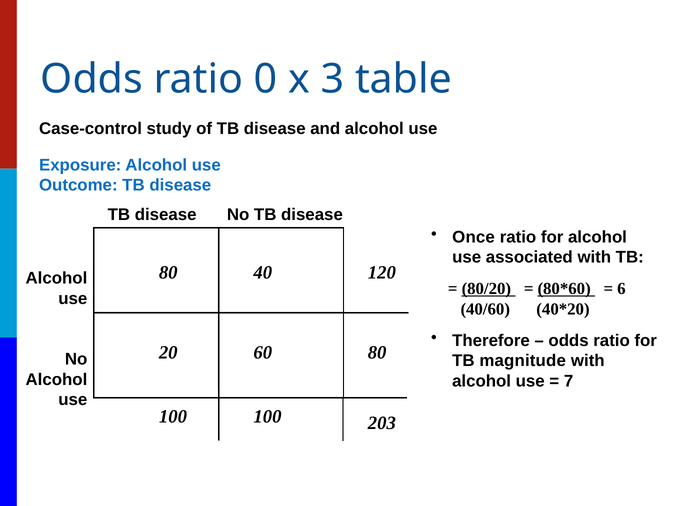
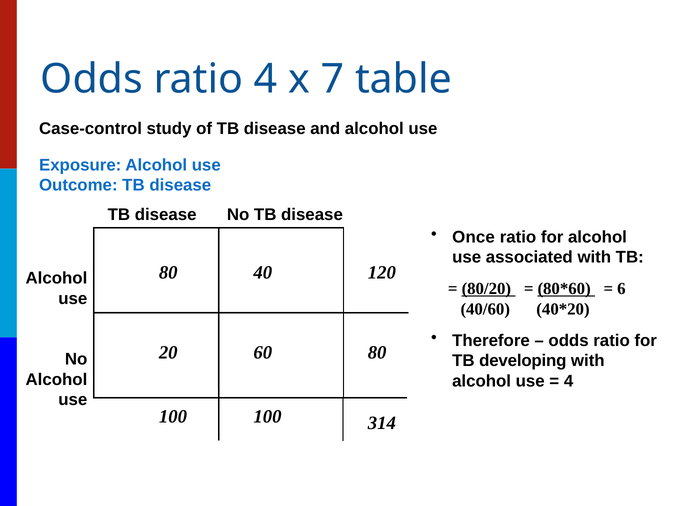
ratio 0: 0 -> 4 (266, 79)
3: 3 -> 7 (333, 79)
magnitude: magnitude -> developing (523, 360)
7: 7 -> 4 (569, 381)
203: 203 -> 314 (382, 423)
